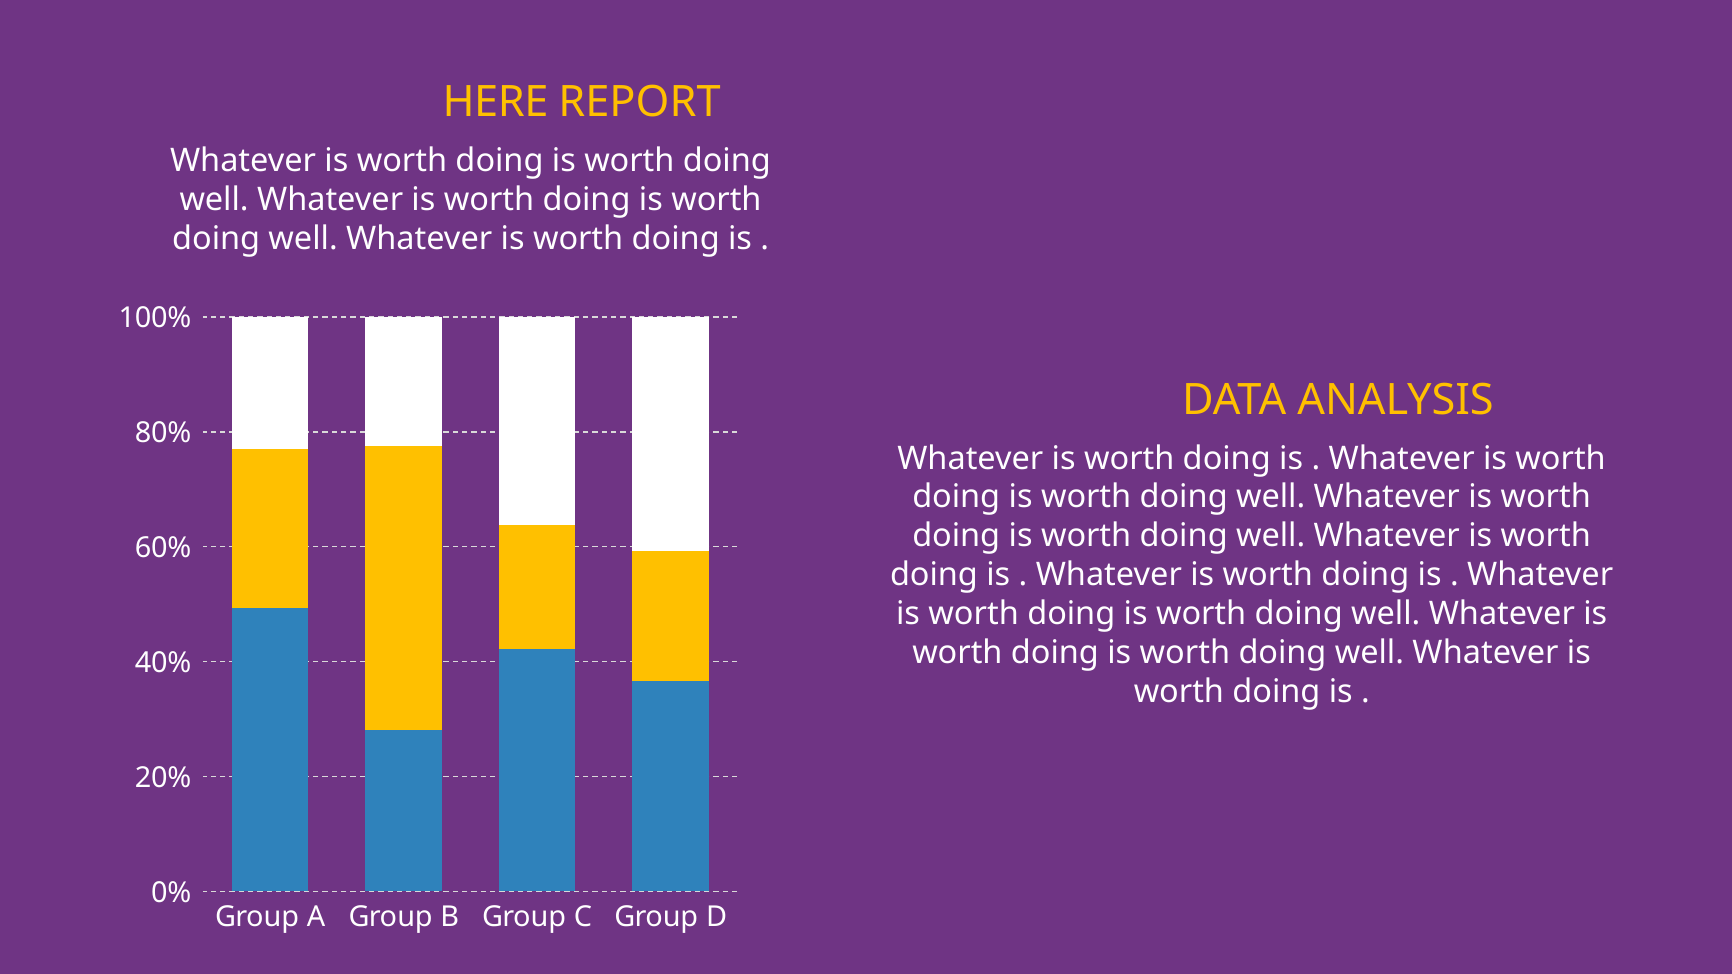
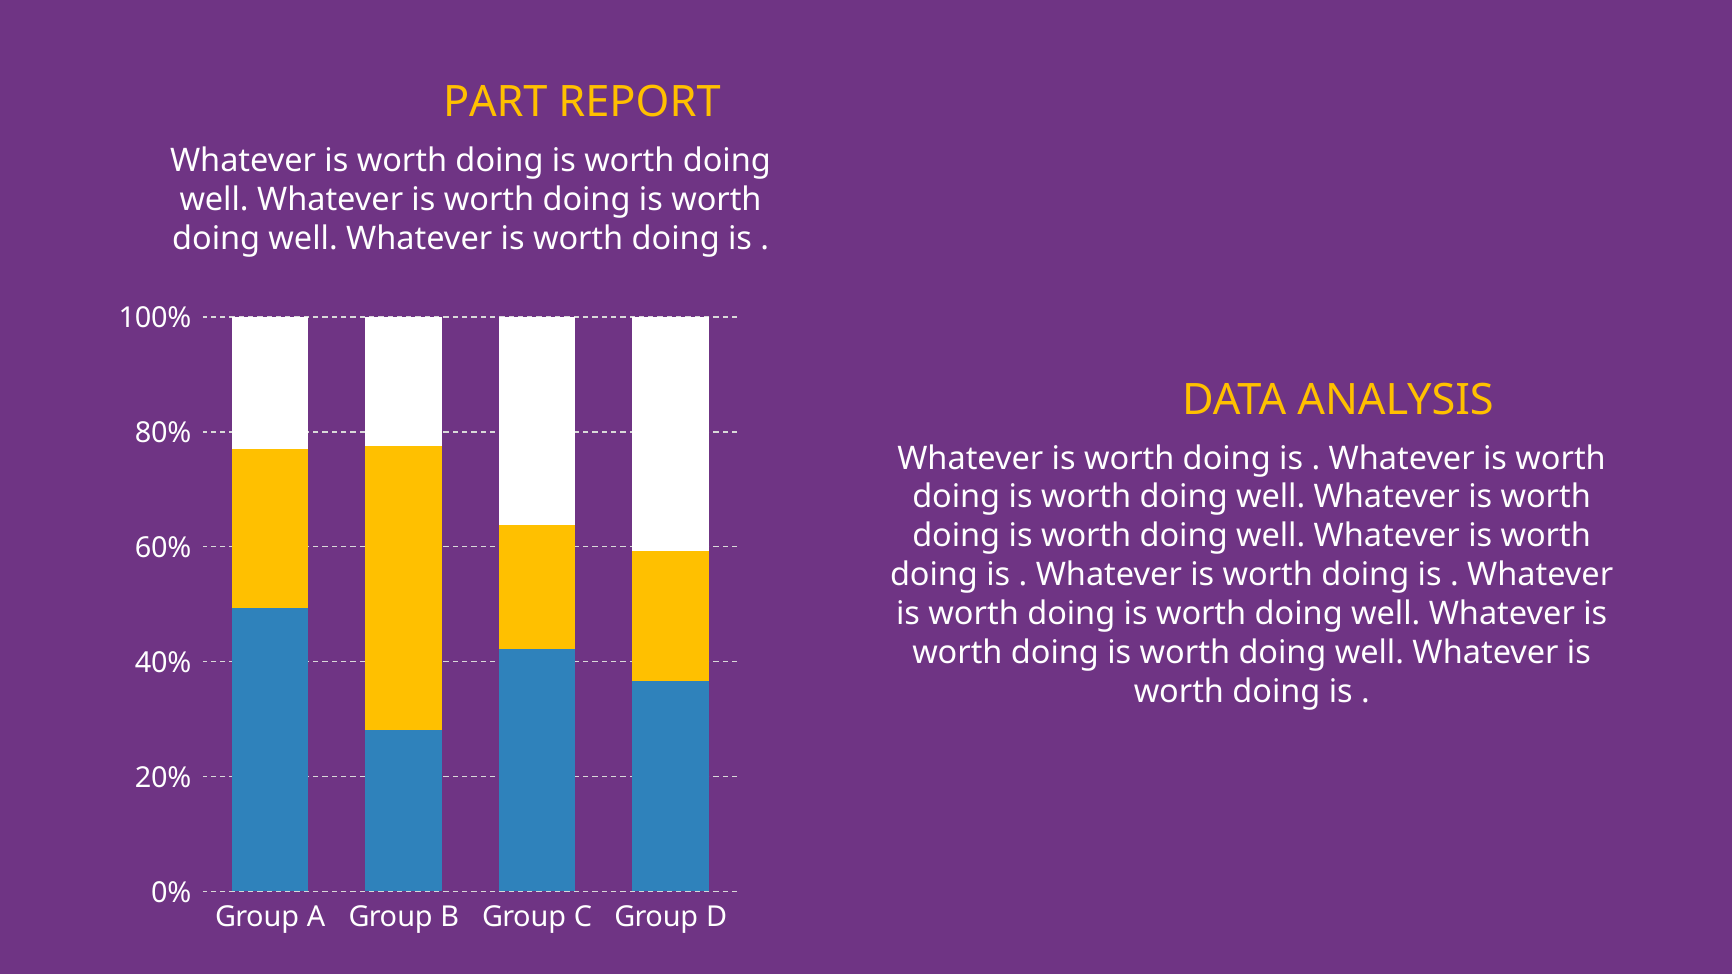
HERE: HERE -> PART (495, 102)
